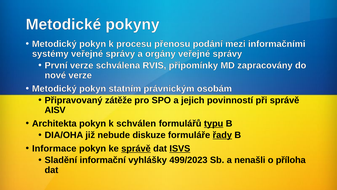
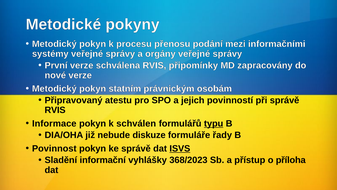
zátěže: zátěže -> atestu (118, 100)
AISV: AISV -> RVIS (55, 110)
Architekta: Architekta -> Informace (54, 123)
řady underline: present -> none (222, 135)
Informace: Informace -> Povinnost (54, 148)
správě underline: present -> none (136, 148)
499/2023: 499/2023 -> 368/2023 (188, 160)
nenašli: nenašli -> přístup (250, 160)
